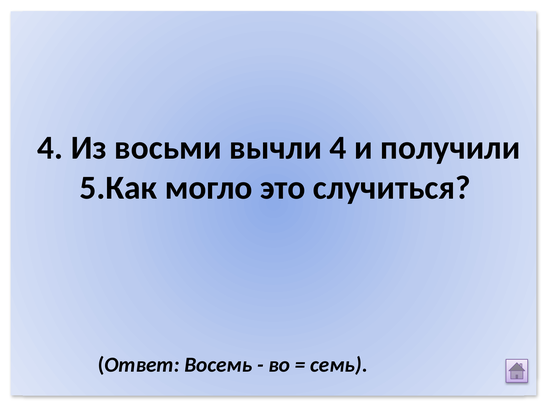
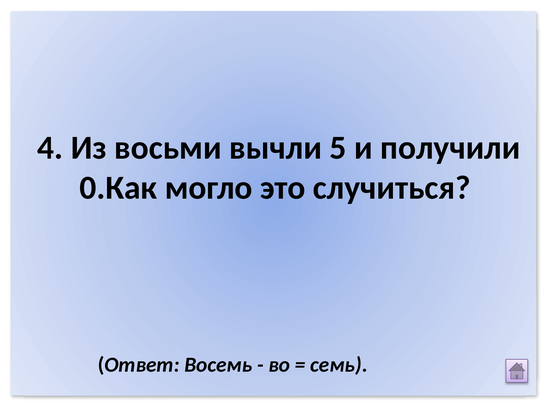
вычли 4: 4 -> 5 (338, 147)
5.Как: 5.Как -> 0.Как (118, 188)
